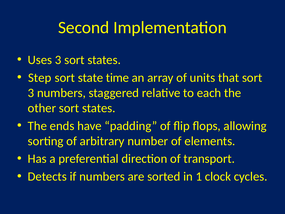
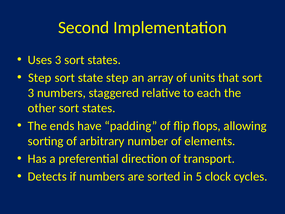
state time: time -> step (117, 78)
1: 1 -> 5 (199, 176)
